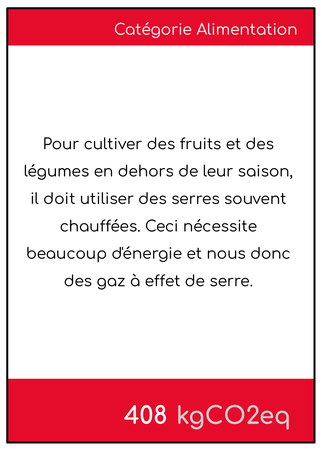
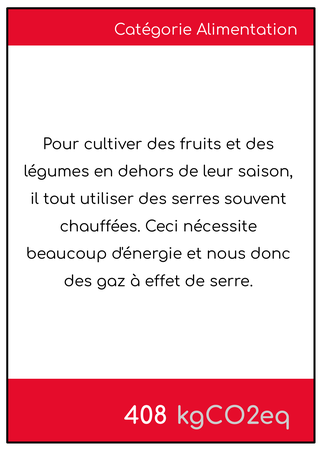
doit: doit -> tout (60, 199)
